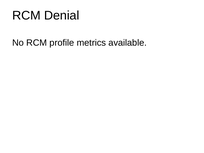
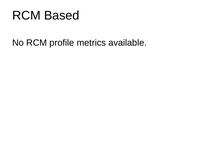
Denial: Denial -> Based (62, 15)
